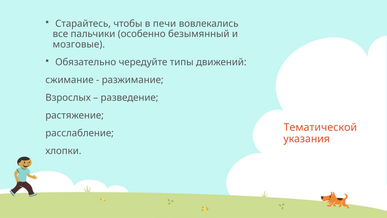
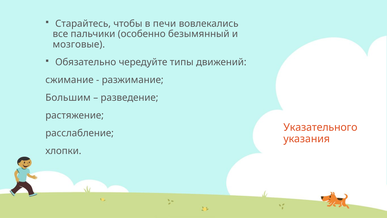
Взрослых: Взрослых -> Большим (68, 98)
Тематической: Тематической -> Указательного (320, 127)
